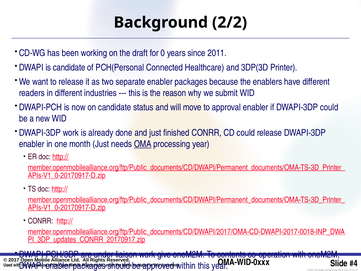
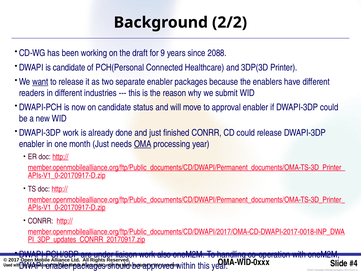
0: 0 -> 9 (163, 53)
2011: 2011 -> 2088 (217, 53)
want underline: none -> present (40, 82)
give: give -> also (164, 254)
contents: contents -> handling (231, 254)
